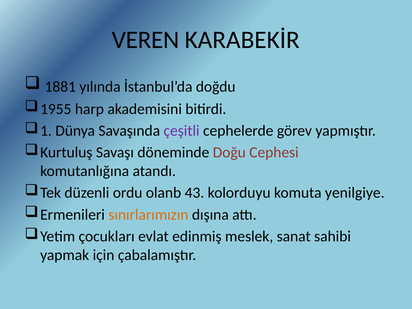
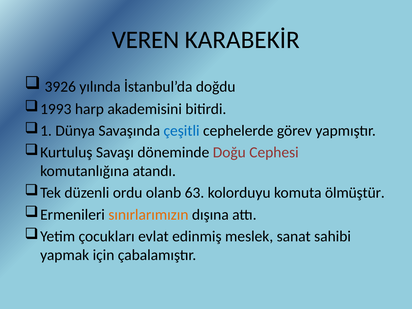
1881: 1881 -> 3926 (60, 87)
1955: 1955 -> 1993 (56, 109)
çeşitli colour: purple -> blue (182, 131)
43: 43 -> 63 (194, 193)
yenilgiye: yenilgiye -> ölmüştür (355, 193)
